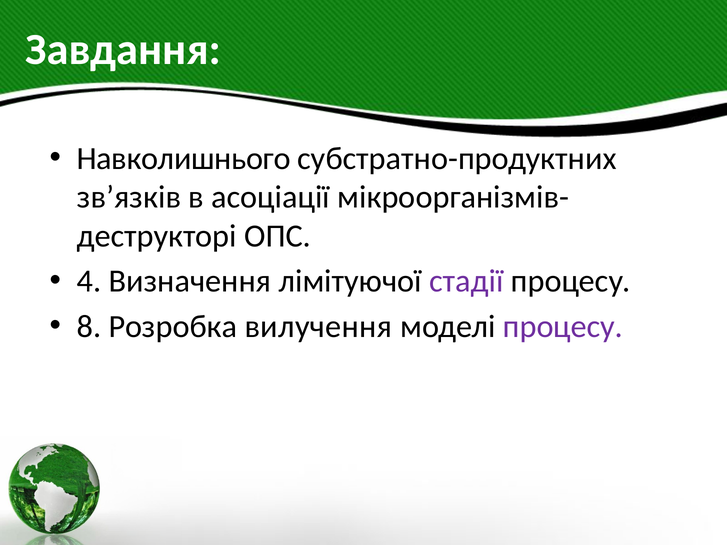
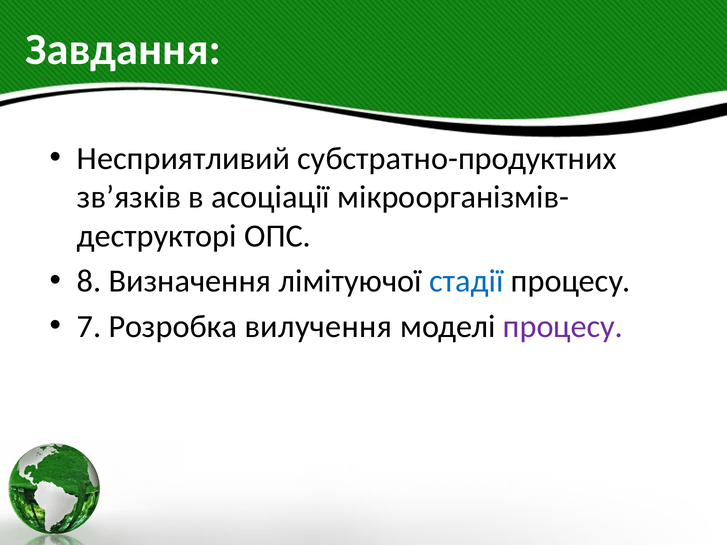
Навколишнього: Навколишнього -> Несприятливий (183, 159)
4: 4 -> 8 (89, 281)
стадії colour: purple -> blue (466, 281)
8: 8 -> 7 (89, 327)
